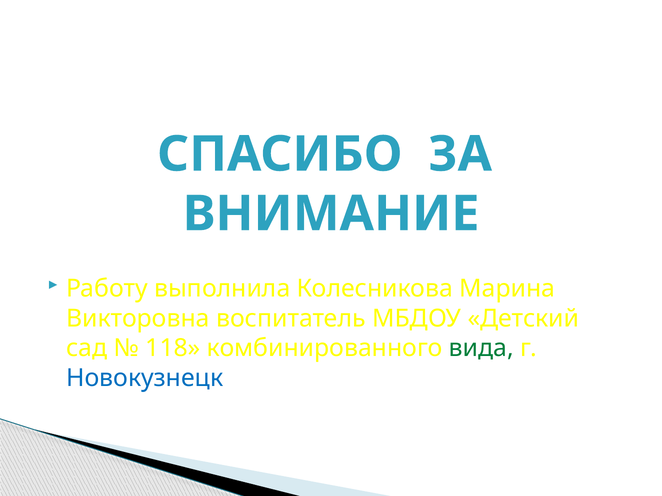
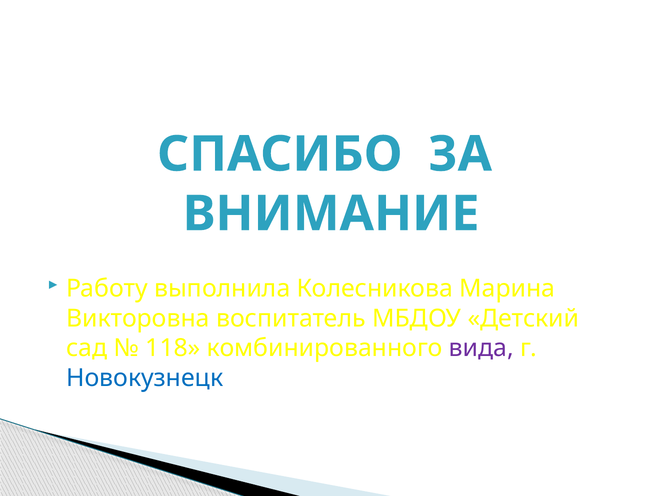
вида colour: green -> purple (481, 349)
